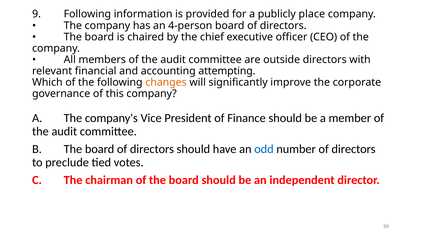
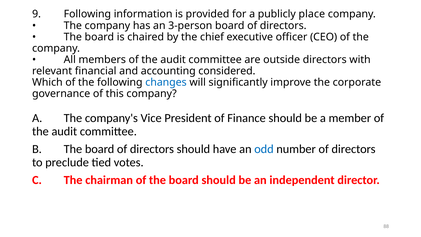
4-person: 4-person -> 3-person (190, 26)
attempting: attempting -> considered (227, 71)
changes colour: orange -> blue (166, 82)
